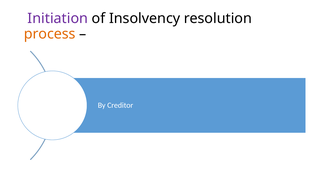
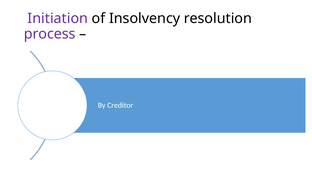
process colour: orange -> purple (50, 34)
